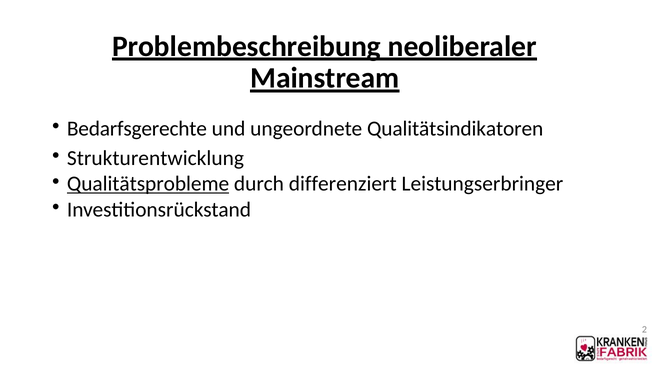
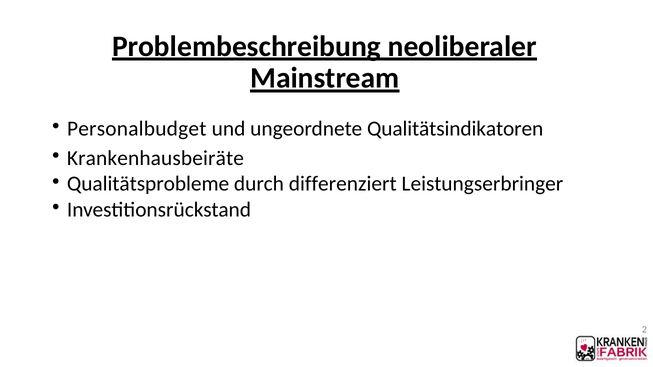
Bedarfsgerechte: Bedarfsgerechte -> Personalbudget (137, 129)
Strukturentwicklung: Strukturentwicklung -> Krankenhausbeiräte (155, 158)
Qualitätsprobleme underline: present -> none (148, 184)
